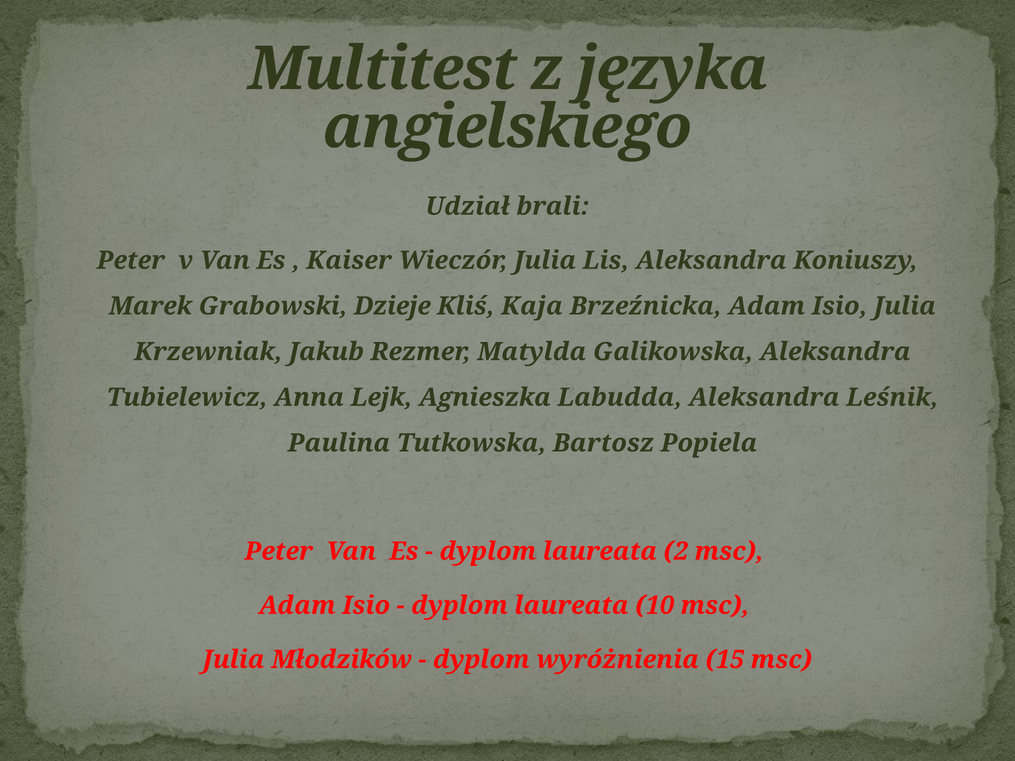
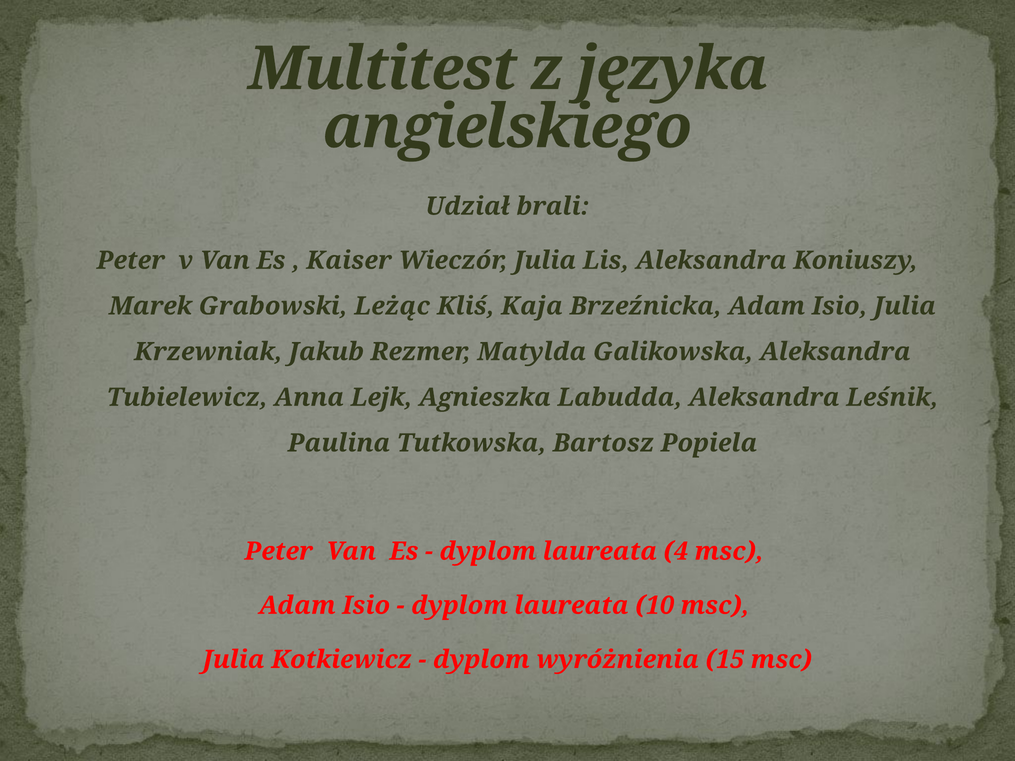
Dzieje: Dzieje -> Leżąc (392, 306)
2: 2 -> 4 (676, 552)
Młodzików: Młodzików -> Kotkiewicz (342, 660)
